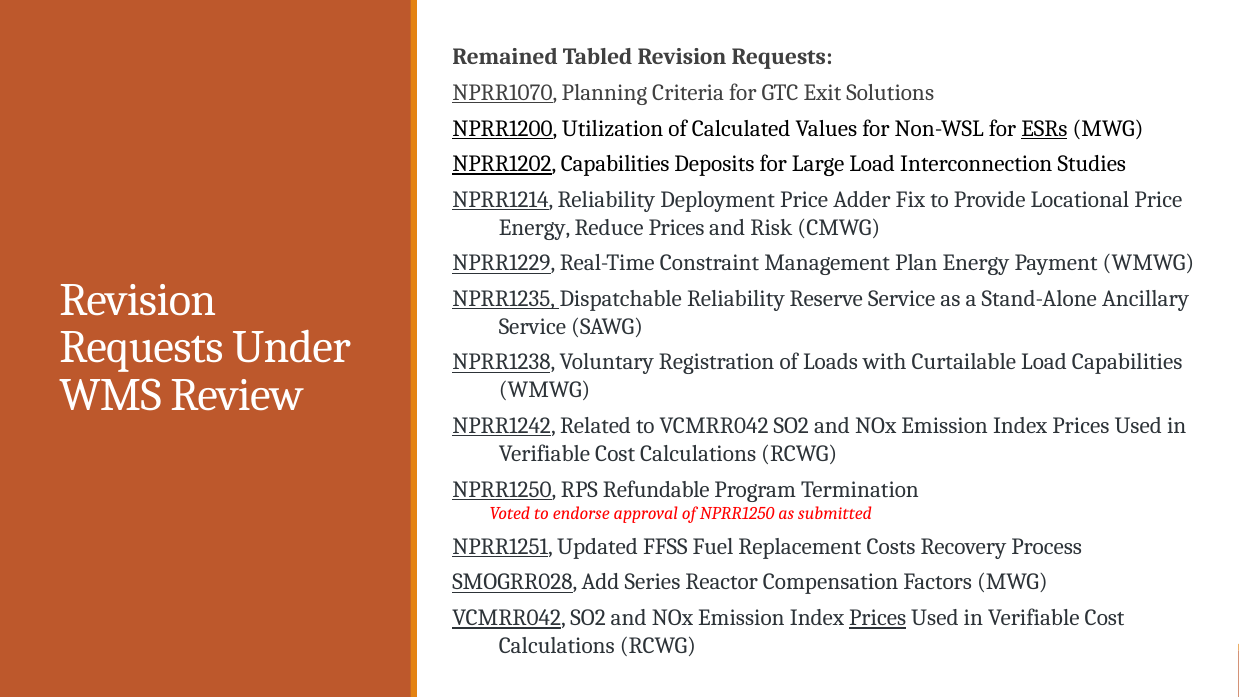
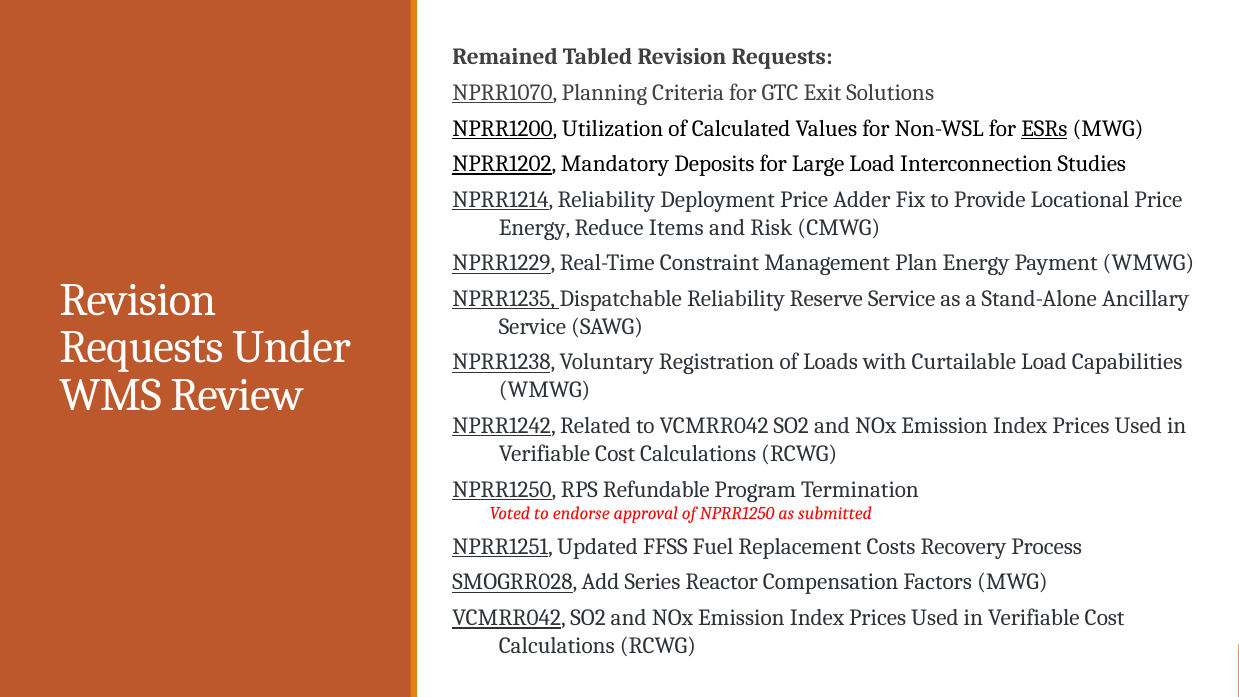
NPRR1202 Capabilities: Capabilities -> Mandatory (615, 164)
Reduce Prices: Prices -> Items (676, 227)
Prices underline: present -> none (878, 618)
